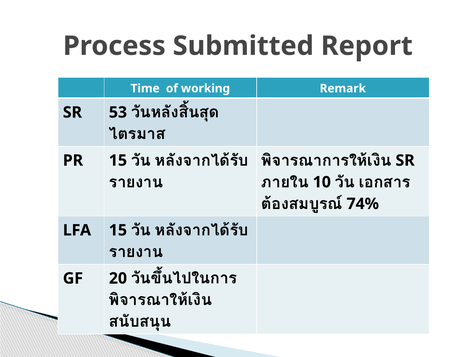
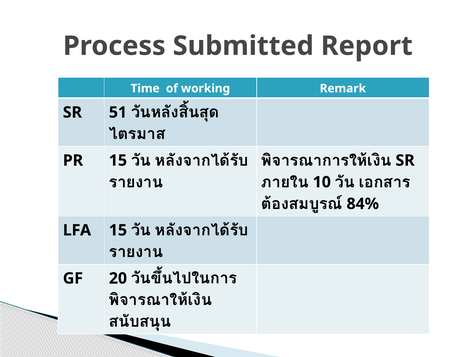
53: 53 -> 51 (118, 112)
74%: 74% -> 84% (363, 204)
